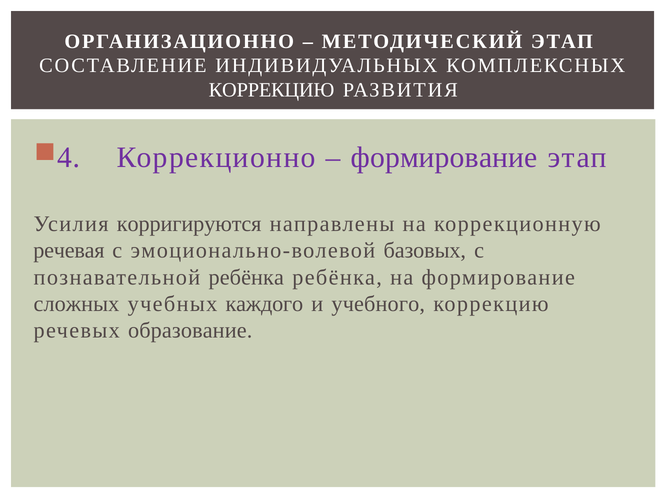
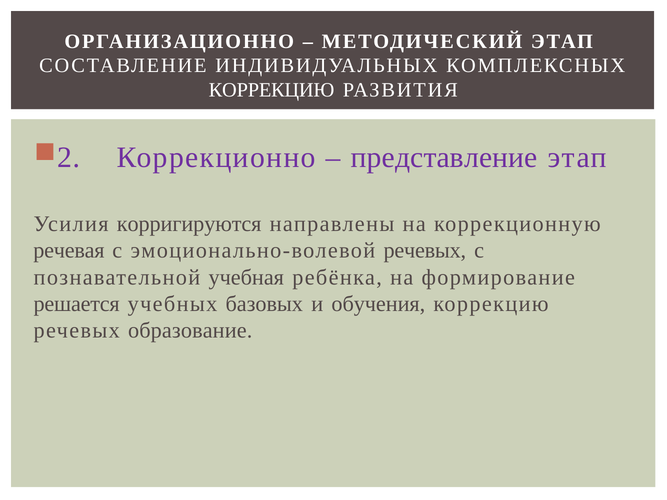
4: 4 -> 2 (69, 158)
формирование: формирование -> представление (444, 158)
эмоционально-волевой базовых: базовых -> речевых (425, 251)
познавательной ребёнка: ребёнка -> учебная (246, 277)
сложных: сложных -> решается (77, 304)
каждого: каждого -> базовых (264, 304)
учебного: учебного -> обучения (378, 304)
